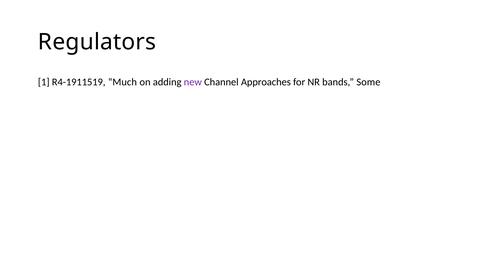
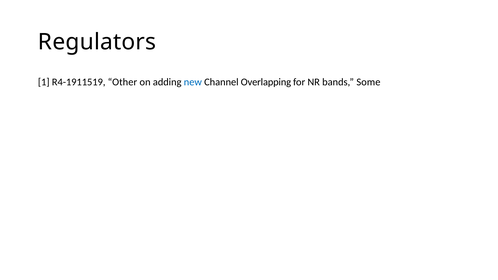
Much: Much -> Other (122, 82)
new colour: purple -> blue (193, 82)
Approaches: Approaches -> Overlapping (266, 82)
